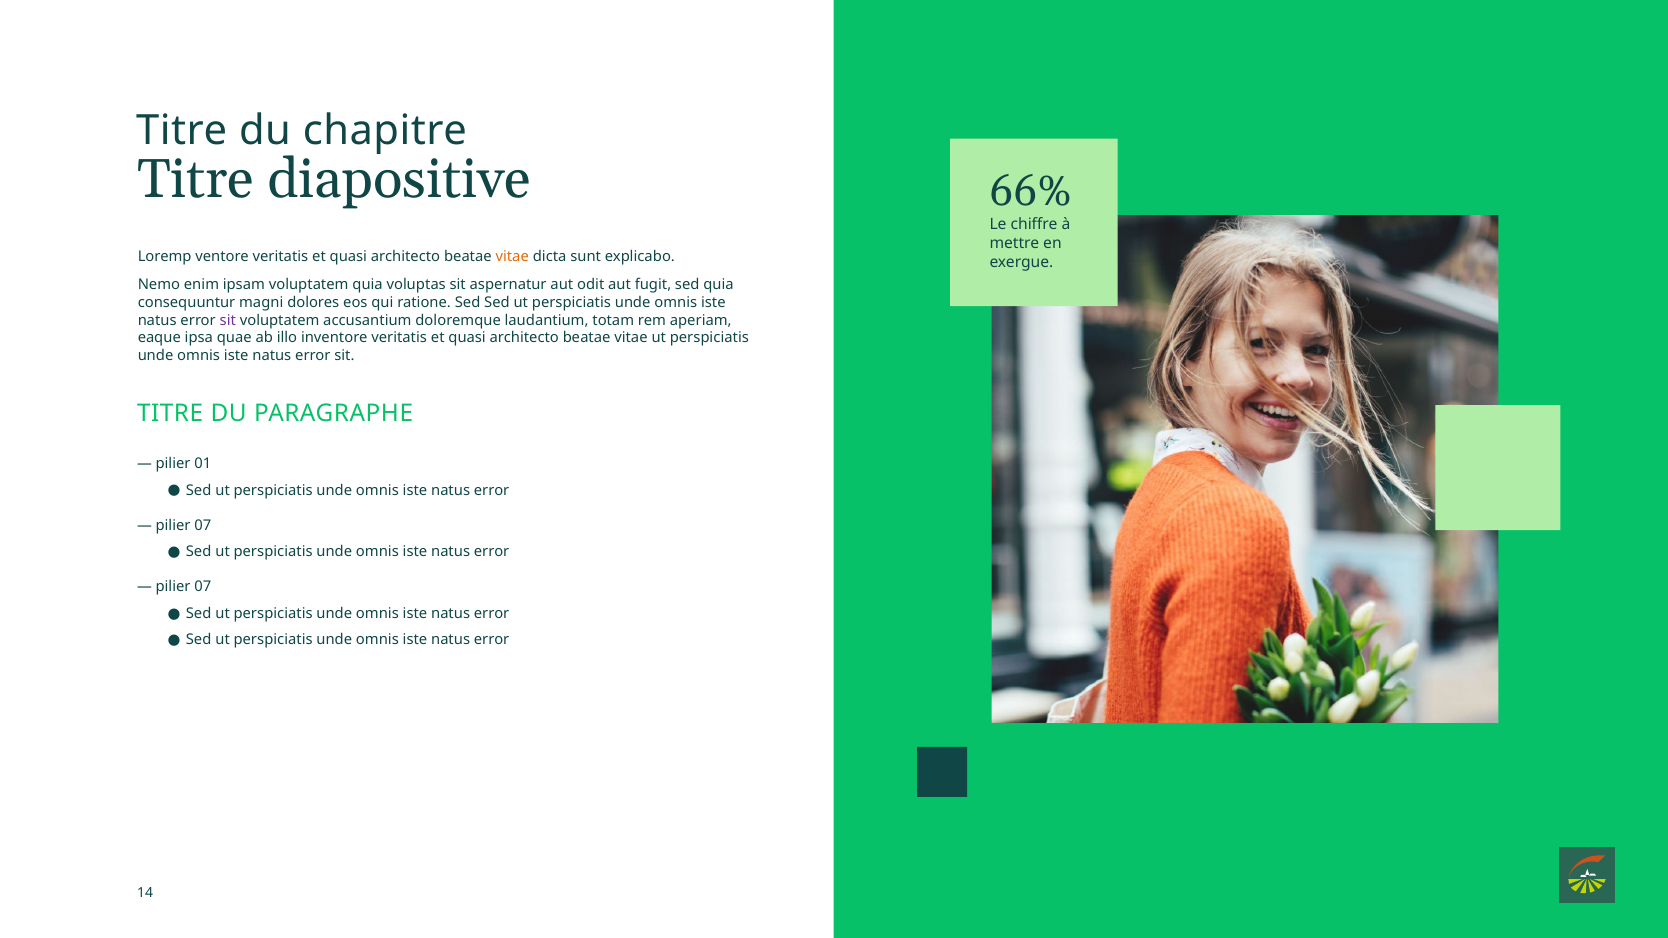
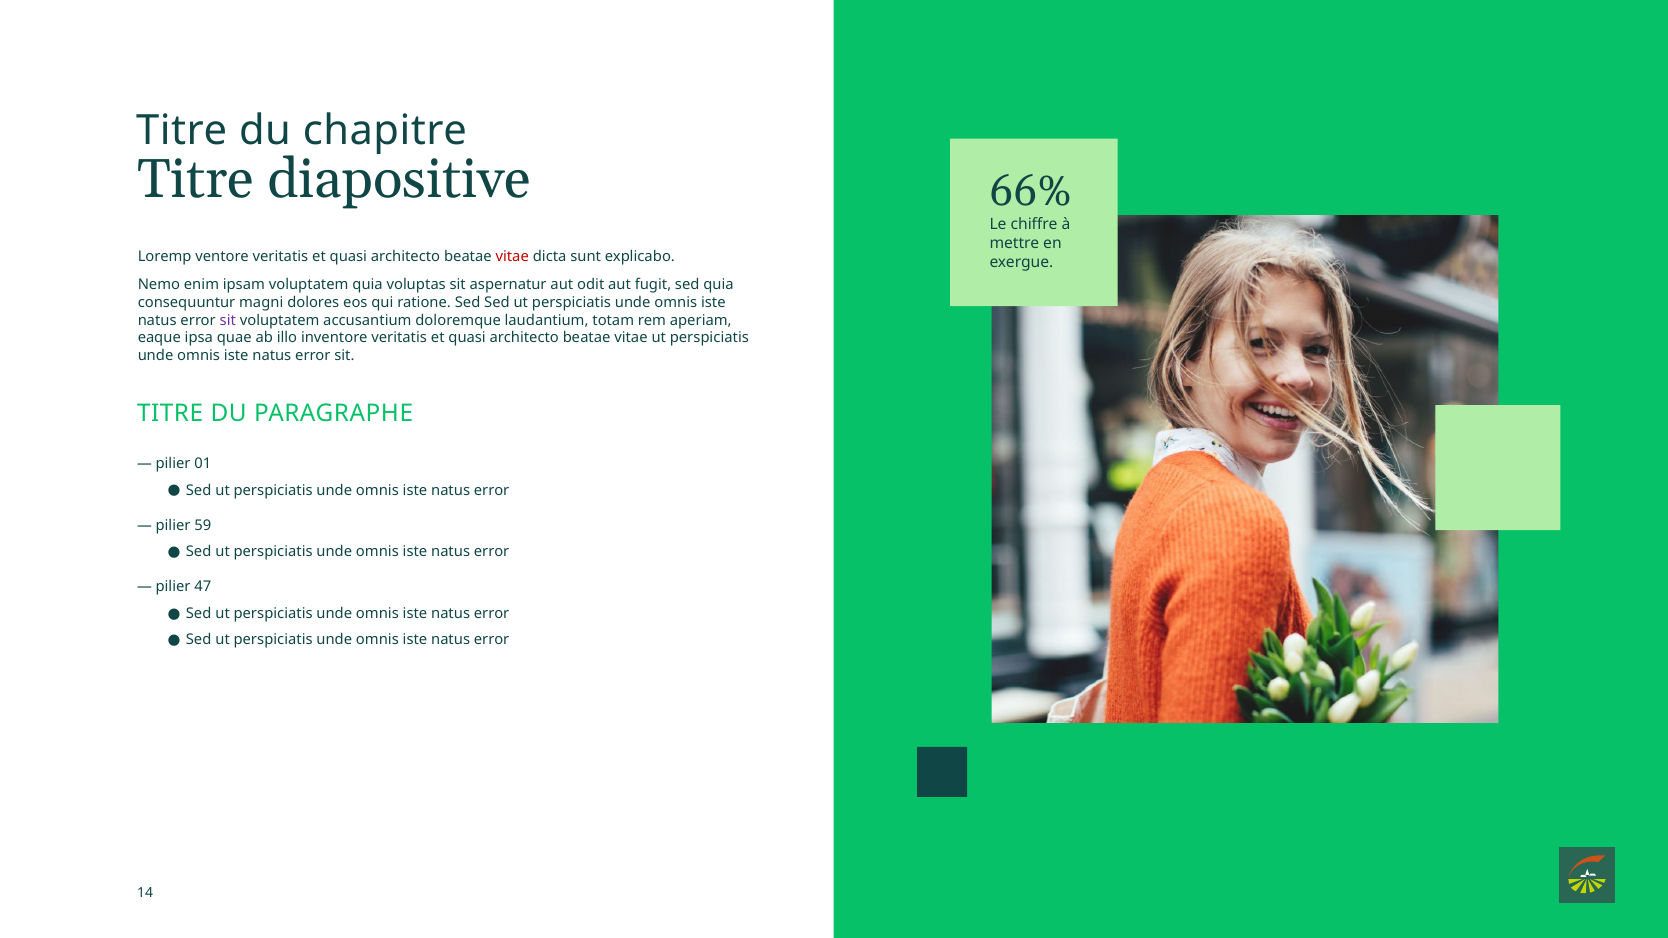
vitae colour: orange -> red (512, 257)
07: 07 -> 59 (203, 525)
07: 07 -> 47 (203, 587)
